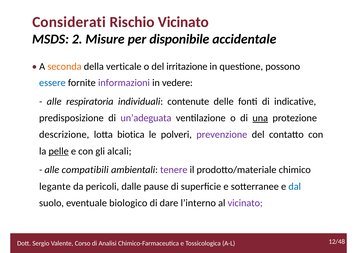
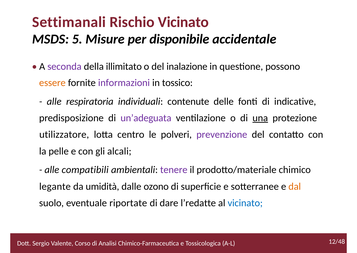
Considerati: Considerati -> Settimanali (69, 22)
2: 2 -> 5 (77, 39)
seconda colour: orange -> purple (64, 66)
verticale: verticale -> illimitato (124, 66)
irritazione: irritazione -> inalazione (187, 66)
essere colour: blue -> orange (52, 83)
vedere: vedere -> tossico (177, 83)
descrizione: descrizione -> utilizzatore (64, 134)
biotica: biotica -> centro (131, 134)
pelle underline: present -> none (59, 151)
pericoli: pericoli -> umidità (102, 186)
pause: pause -> ozono (156, 186)
dal colour: blue -> orange (295, 186)
biologico: biologico -> riportate (128, 203)
l’interno: l’interno -> l’redatte (198, 203)
vicinato colour: purple -> blue (245, 203)
